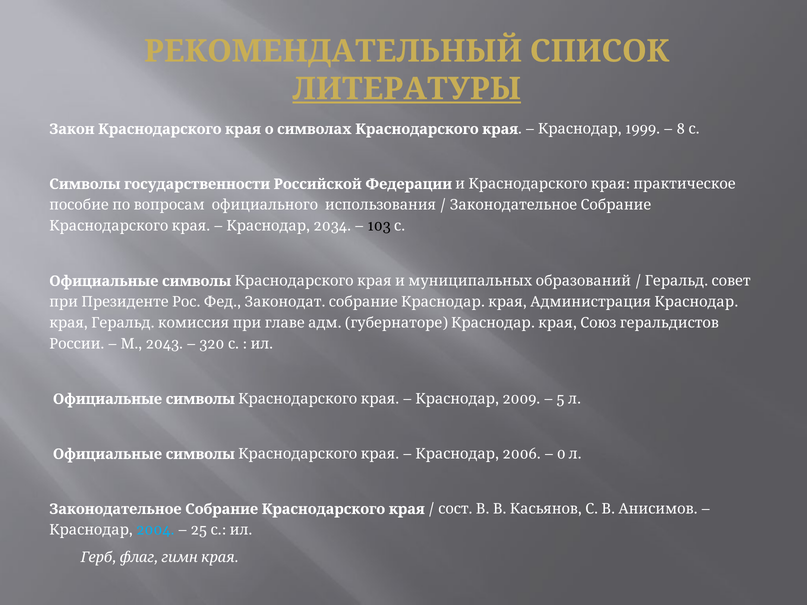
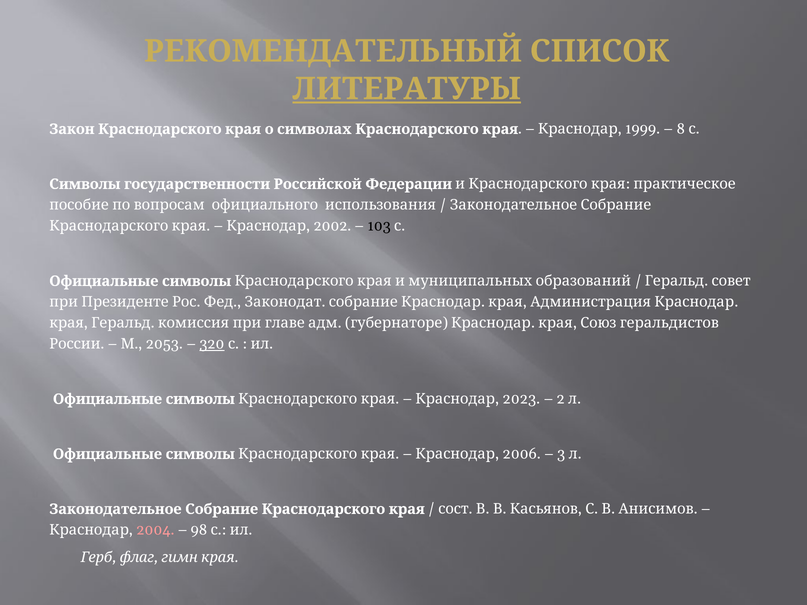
2034: 2034 -> 2002 (332, 226)
2043: 2043 -> 2053 (164, 344)
320 underline: none -> present (212, 344)
2009: 2009 -> 2023 (521, 399)
5: 5 -> 2 (561, 399)
0: 0 -> 3 (561, 454)
2004 colour: light blue -> pink (155, 530)
25: 25 -> 98 (199, 530)
